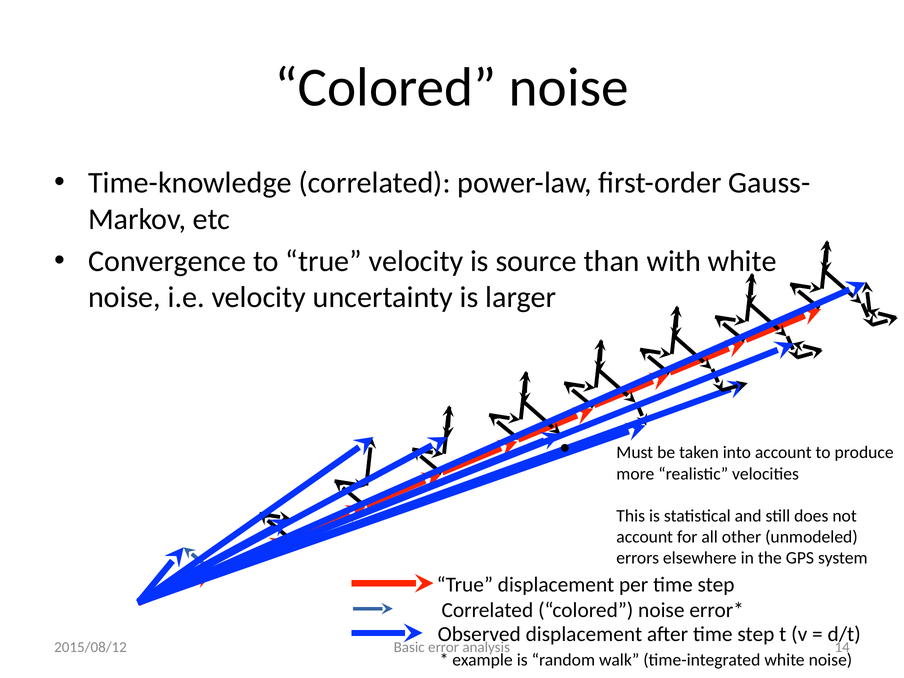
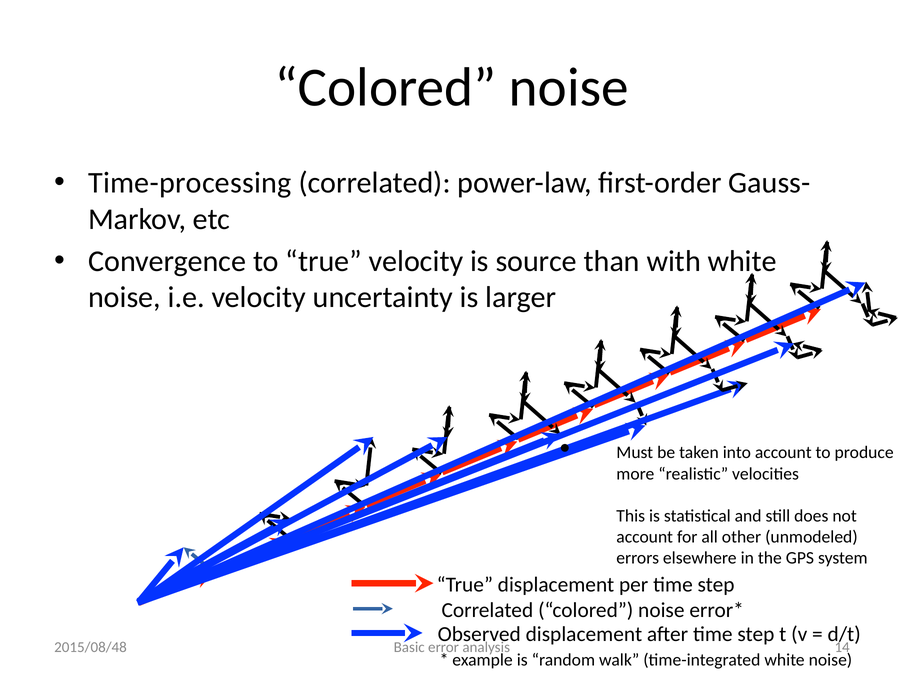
Time-knowledge: Time-knowledge -> Time-processing (190, 183)
2015/08/12: 2015/08/12 -> 2015/08/48 (91, 647)
